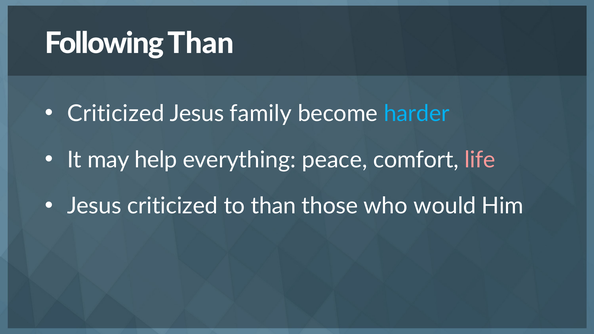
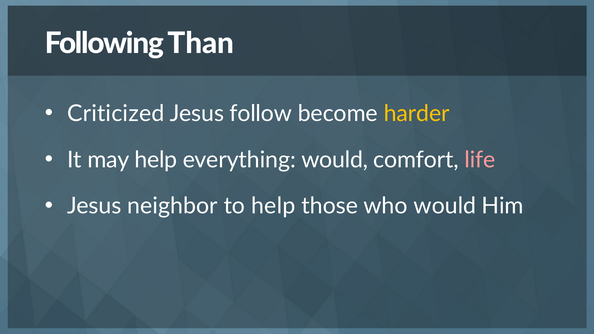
family: family -> follow (261, 114)
harder colour: light blue -> yellow (417, 114)
everything peace: peace -> would (335, 160)
Jesus criticized: criticized -> neighbor (172, 206)
to than: than -> help (273, 206)
